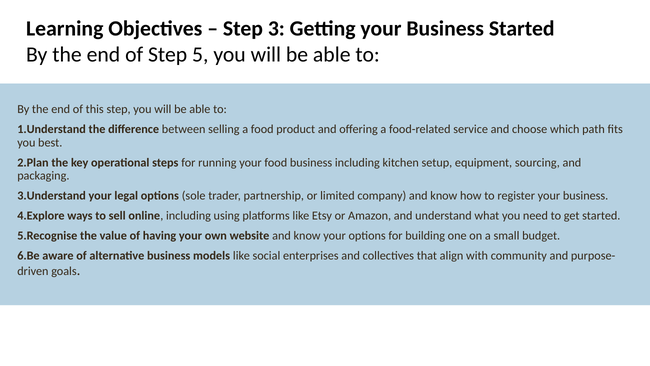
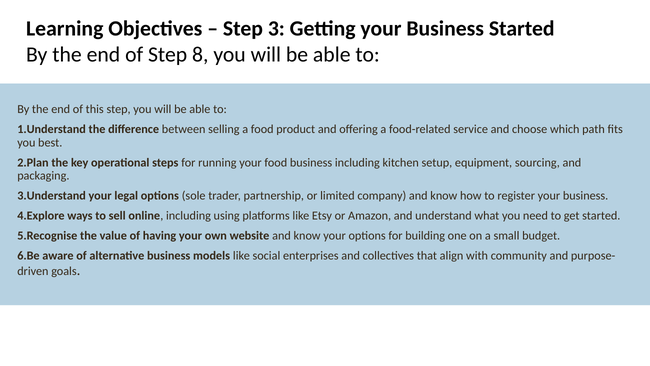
5: 5 -> 8 (200, 54)
